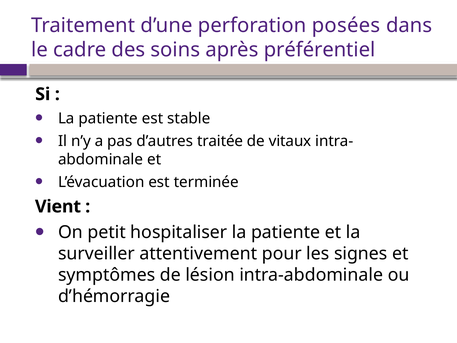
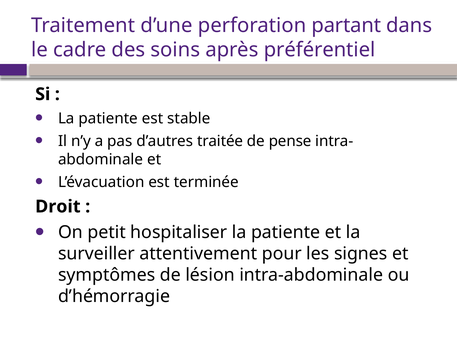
posées: posées -> partant (346, 25)
vitaux: vitaux -> pense (290, 141)
Vient: Vient -> Droit (58, 206)
